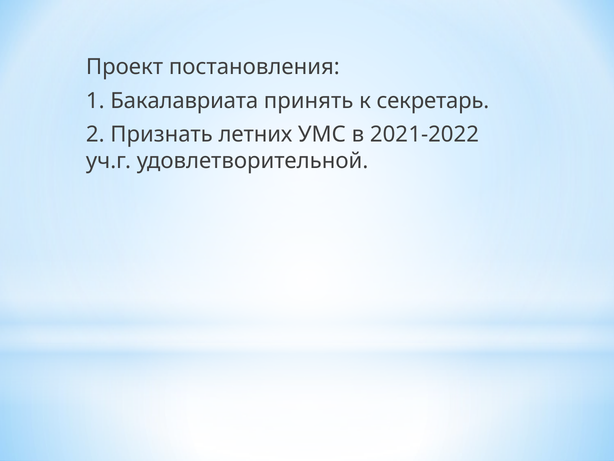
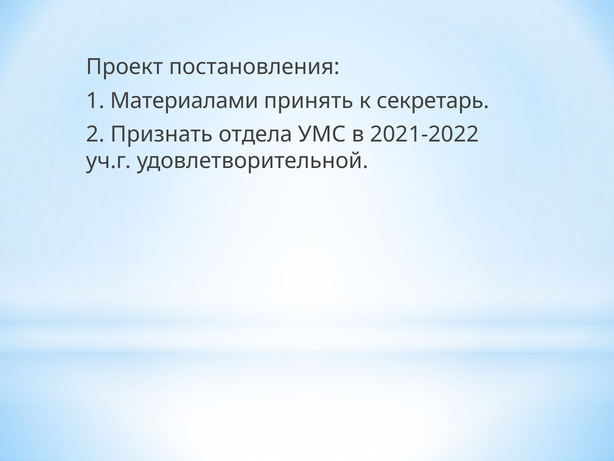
Бакалавриата: Бакалавриата -> Материалами (184, 101)
летних: летних -> отдела (255, 134)
